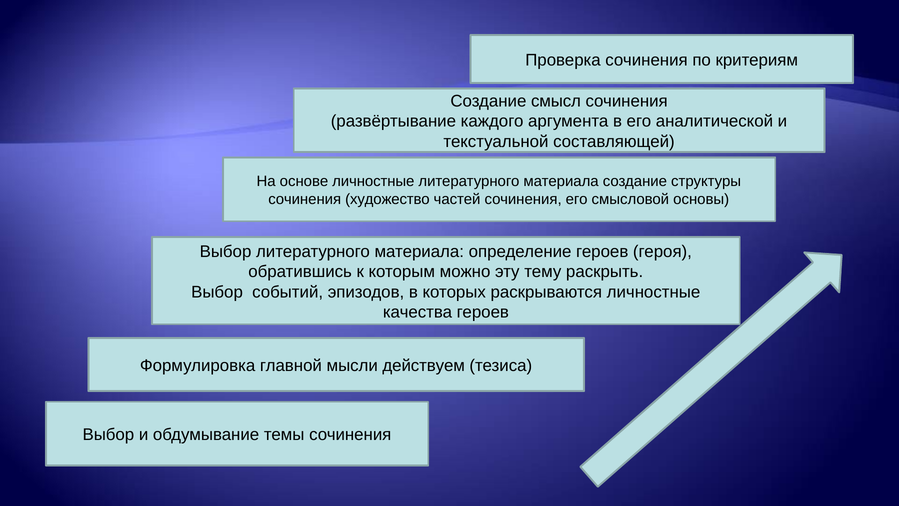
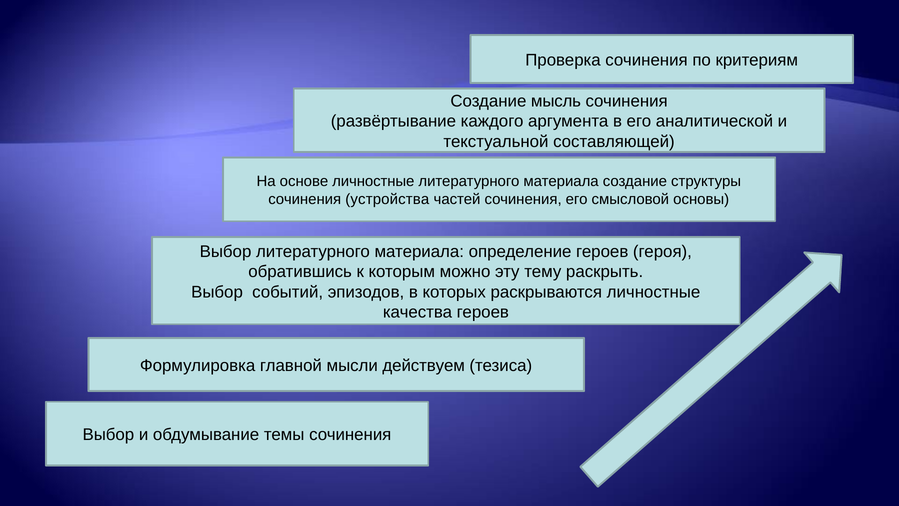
смысл: смысл -> мысль (556, 101)
художество: художество -> устройства (387, 199)
